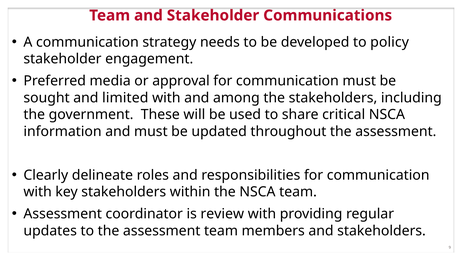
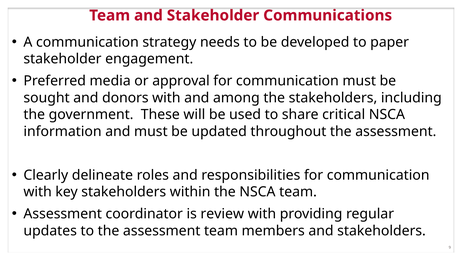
policy: policy -> paper (390, 42)
limited: limited -> donors (125, 98)
